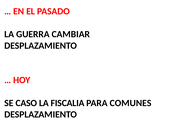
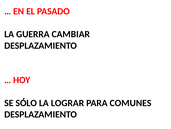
CASO: CASO -> SÓLO (26, 102)
FISCALIA: FISCALIA -> LOGRAR (67, 102)
